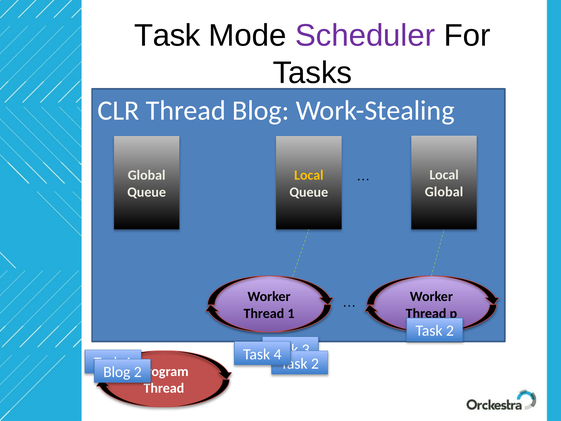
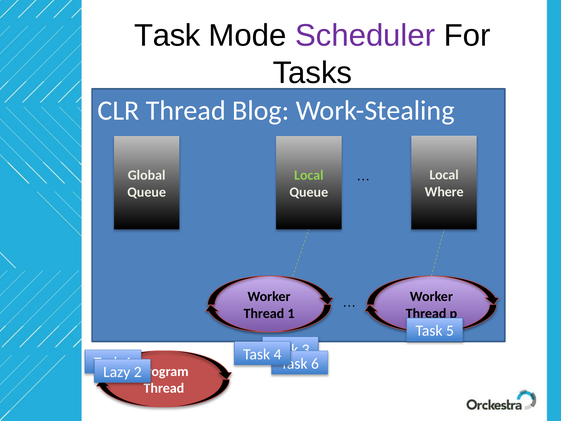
Local colour: yellow -> light green (309, 175)
Global: Global -> Where (444, 192)
2: 2 -> 5 (450, 331)
2: 2 -> 6 (315, 363)
Blog: Blog -> Lazy (117, 372)
